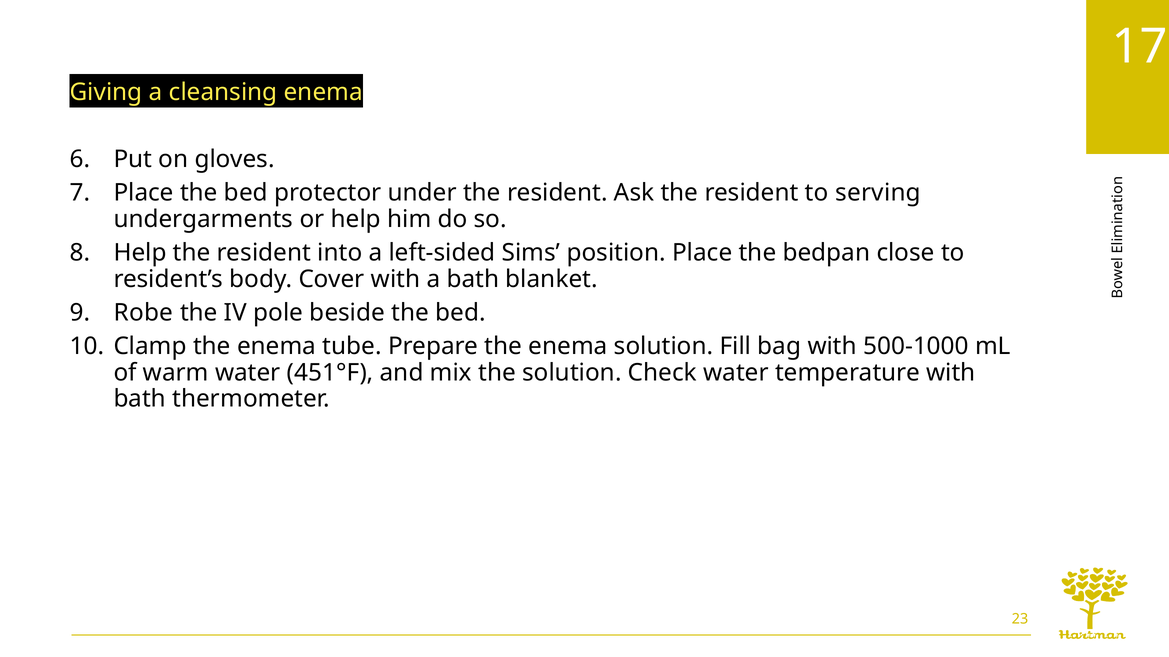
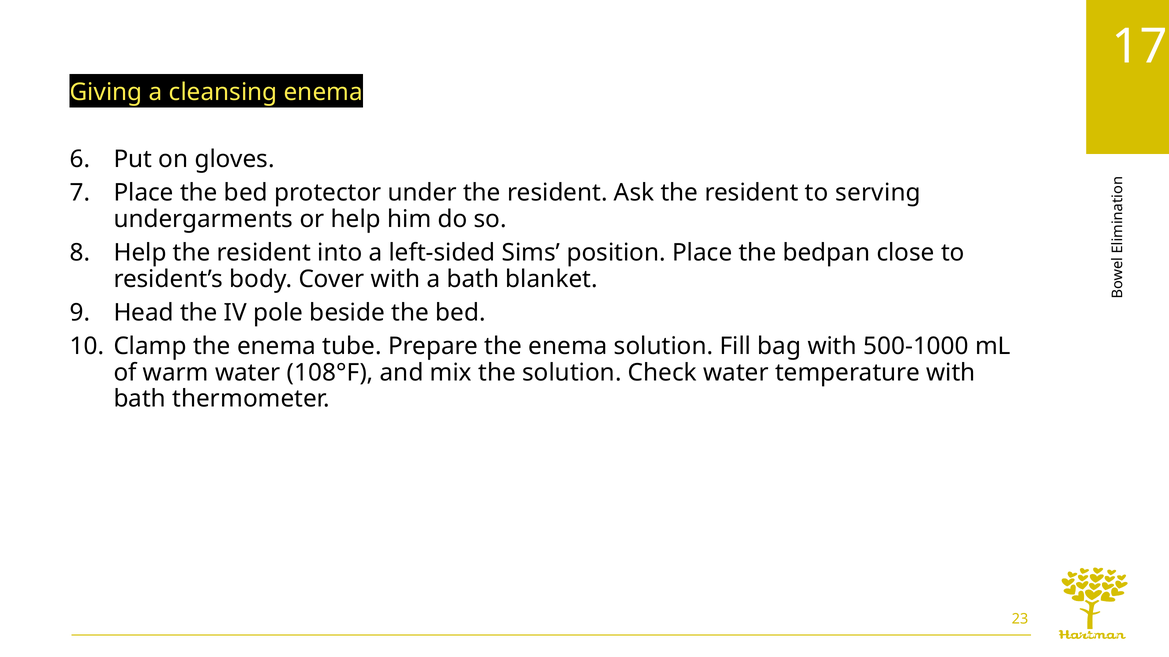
Robe: Robe -> Head (144, 313)
451°F: 451°F -> 108°F (330, 373)
